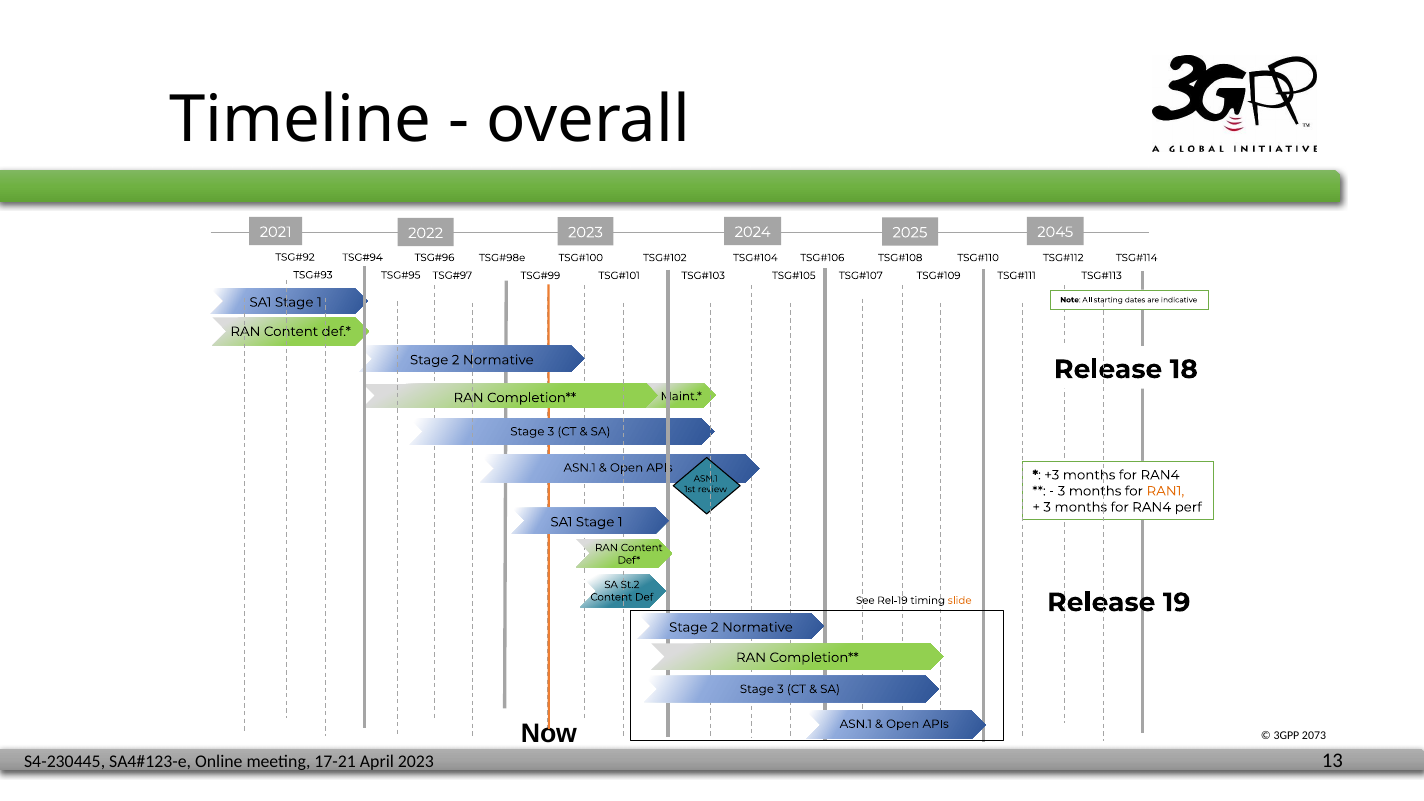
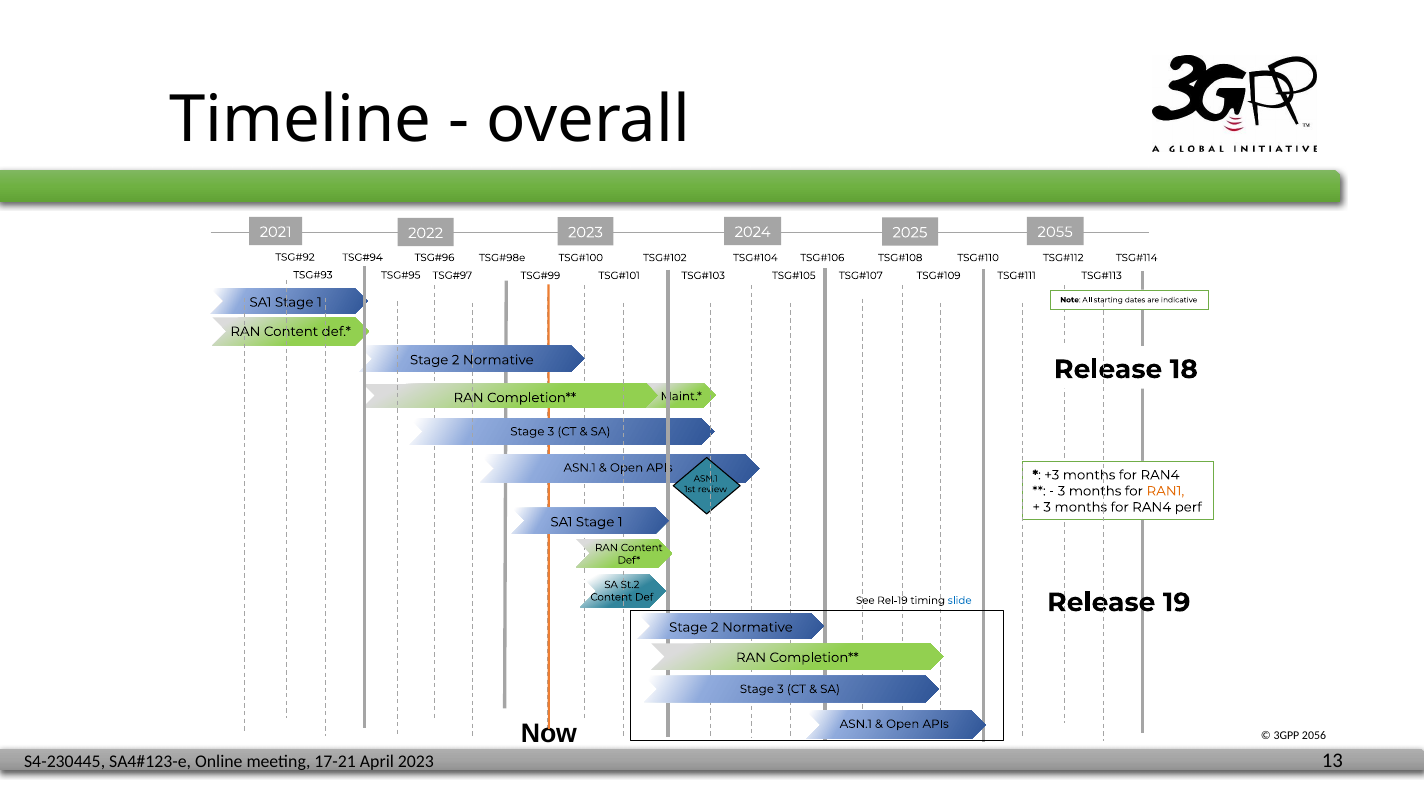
2045: 2045 -> 2055 (1055, 232)
slide colour: orange -> blue (960, 600)
2073: 2073 -> 2056 (1314, 736)
